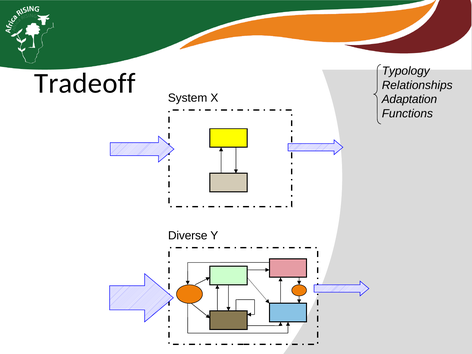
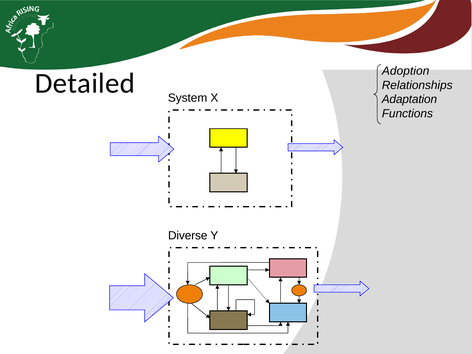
Typology: Typology -> Adoption (406, 71)
Tradeoff: Tradeoff -> Detailed (85, 83)
